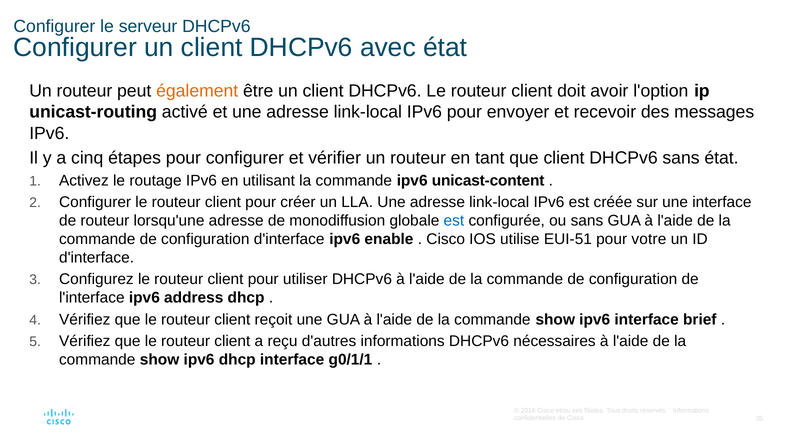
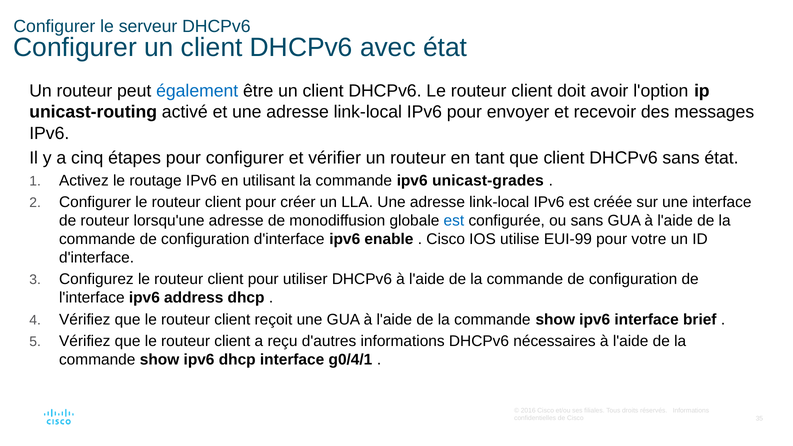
également colour: orange -> blue (197, 91)
unicast-content: unicast-content -> unicast-grades (488, 181)
EUI-51: EUI-51 -> EUI-99 (568, 239)
g0/1/1: g0/1/1 -> g0/4/1 (350, 360)
